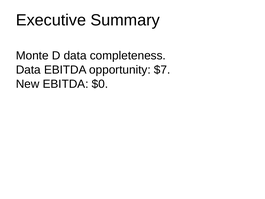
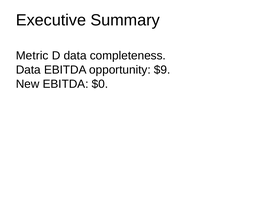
Monte: Monte -> Metric (32, 56)
$7: $7 -> $9 (162, 70)
